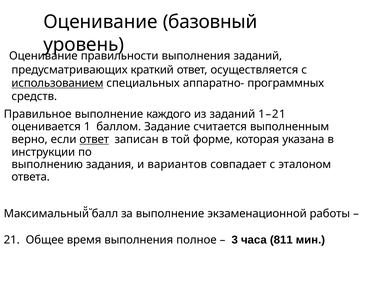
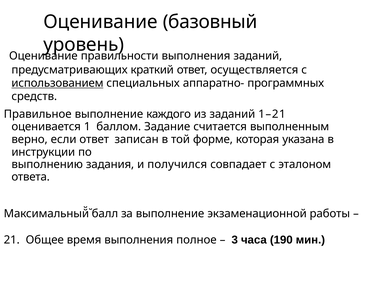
ответ underline: present -> none (94, 140)
вариантов: вариантов -> получился (177, 165)
811: 811 -> 190 (281, 241)
